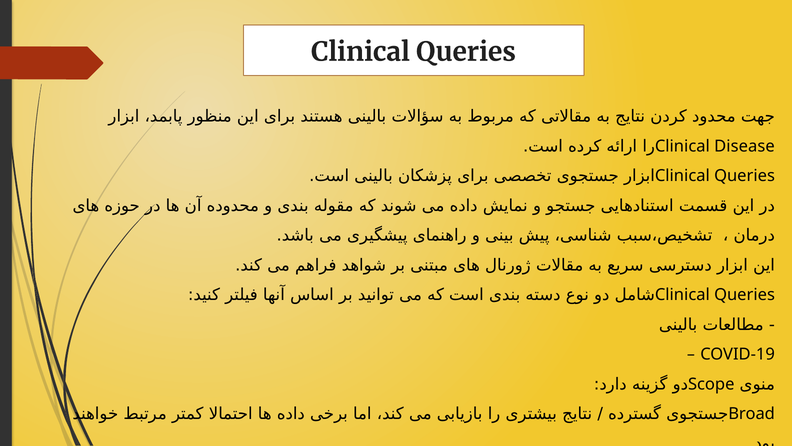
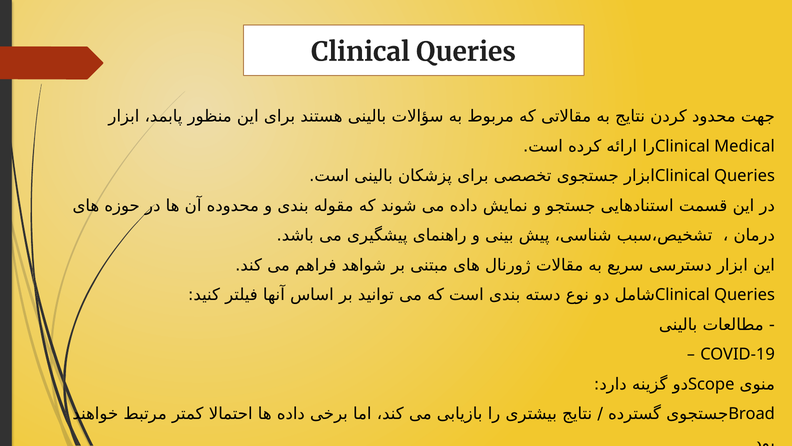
Disease: Disease -> Medical (744, 146)
